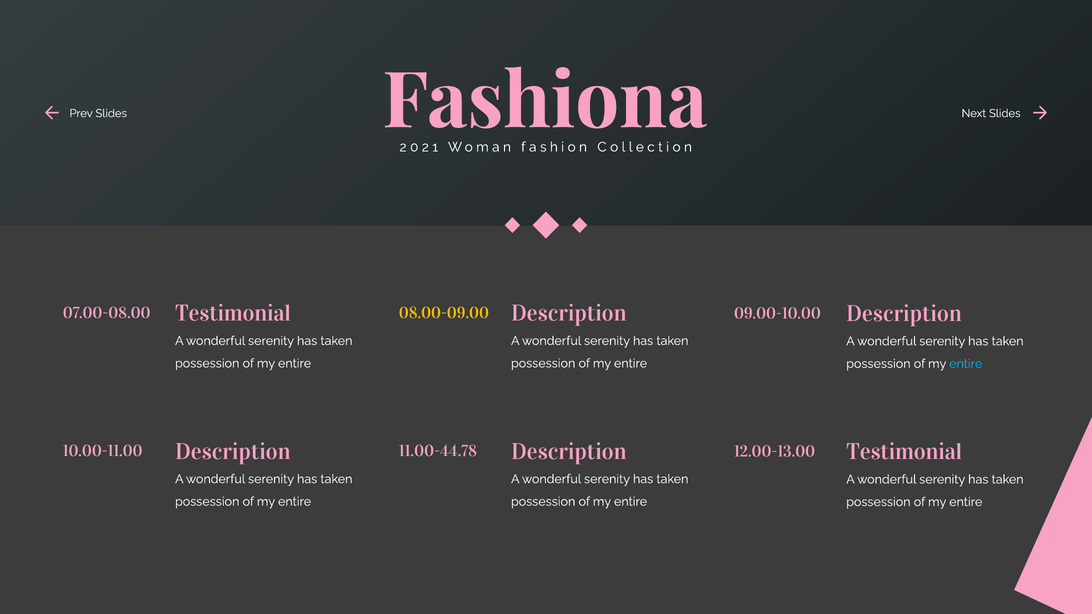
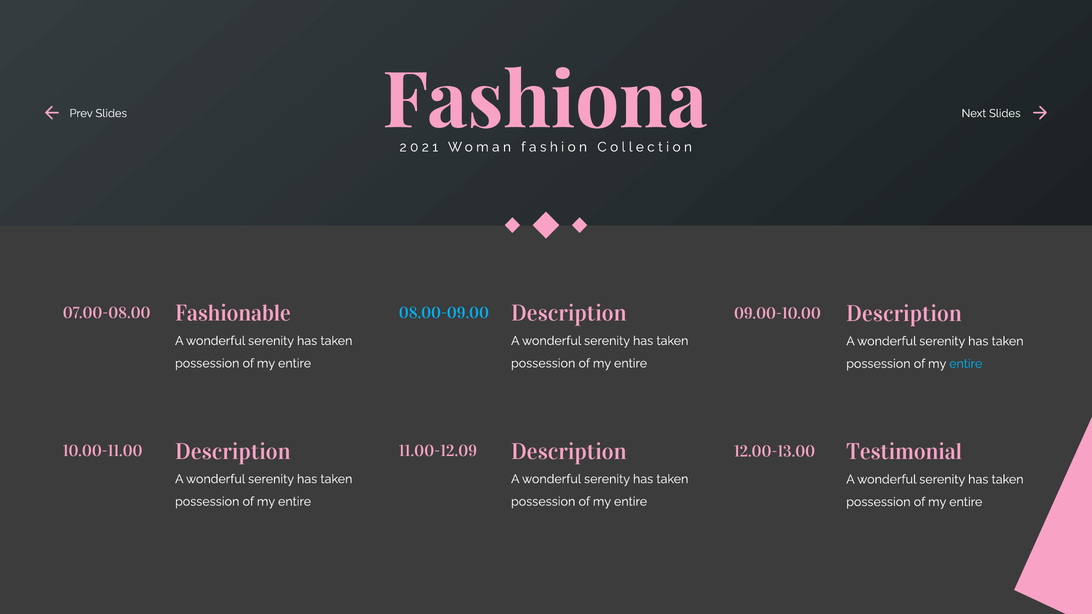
Testimonial: Testimonial -> Fashionable (233, 314)
08.00-09.00 colour: yellow -> light blue (444, 313)
11.00-44.78: 11.00-44.78 -> 11.00-12.09 (438, 451)
